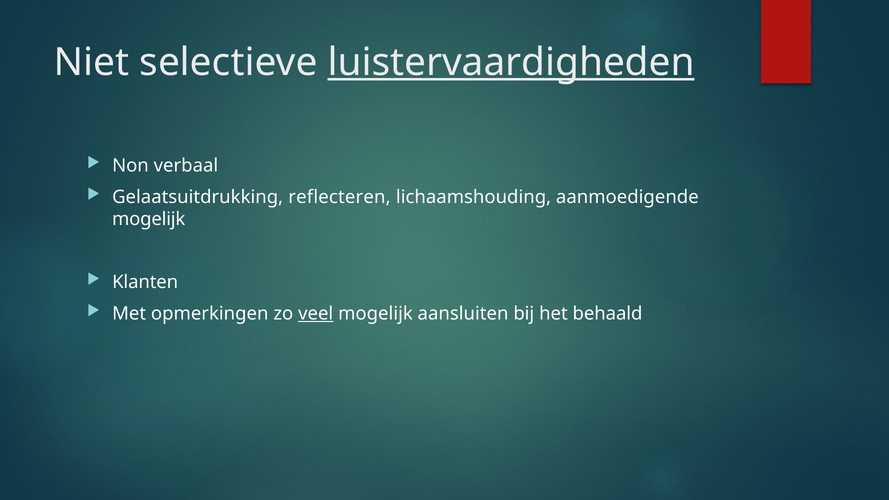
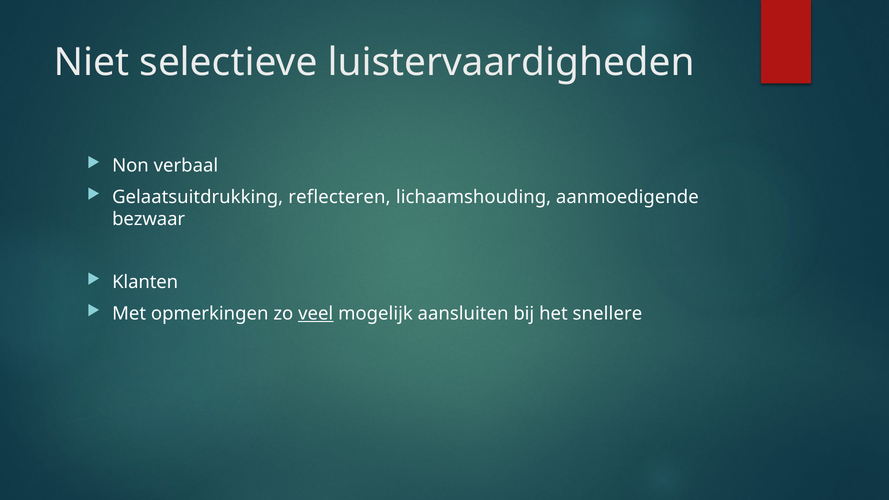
luistervaardigheden underline: present -> none (511, 62)
mogelijk: mogelijk -> bezwaar (149, 219)
behaald: behaald -> snellere (607, 314)
